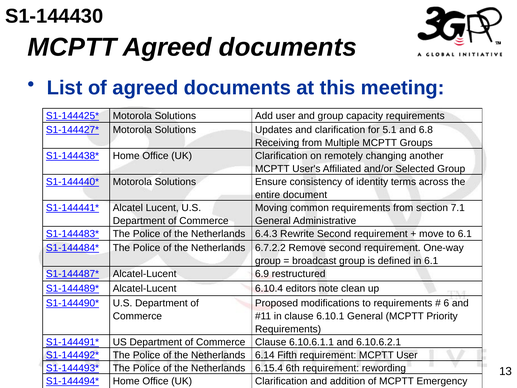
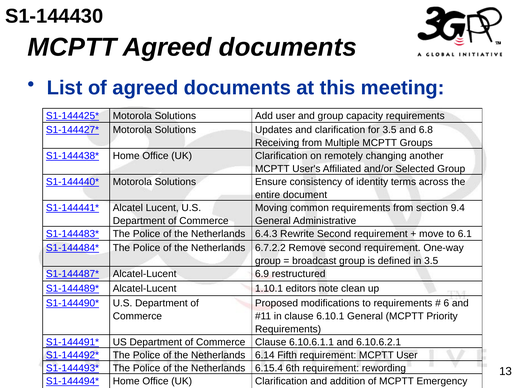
for 5.1: 5.1 -> 3.5 (390, 130)
7.1: 7.1 -> 9.4 (458, 208)
in 6.1: 6.1 -> 3.5 (431, 261)
6.10.4: 6.10.4 -> 1.10.1 (269, 288)
